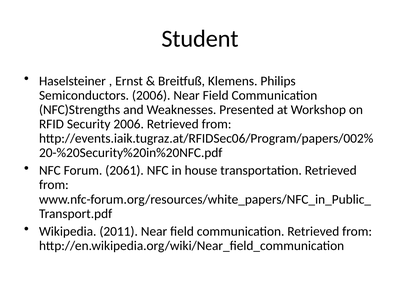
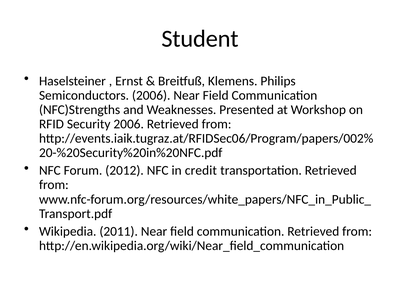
2061: 2061 -> 2012 (125, 170)
house: house -> credit (201, 170)
